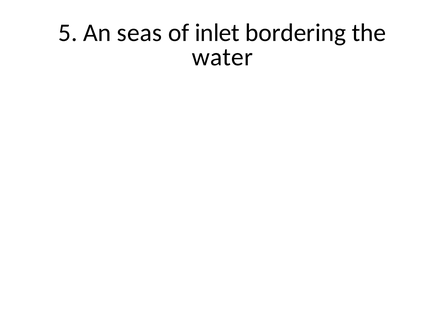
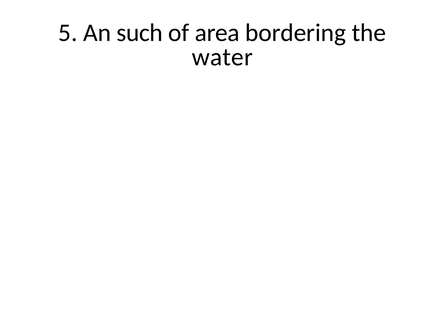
seas: seas -> such (140, 33)
inlet: inlet -> area (217, 33)
